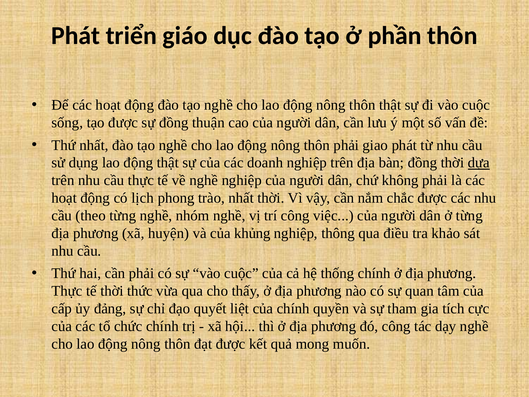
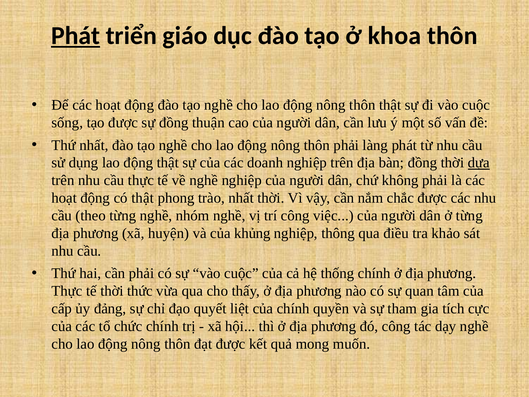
Phát underline: none -> present (75, 36)
phần: phần -> khoa (394, 36)
giao: giao -> làng (375, 145)
có lịch: lịch -> thật (143, 198)
